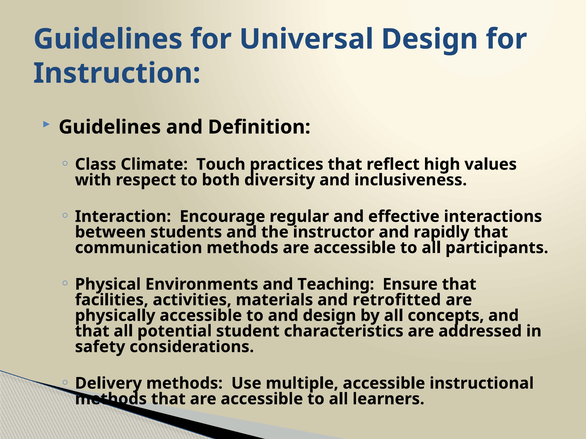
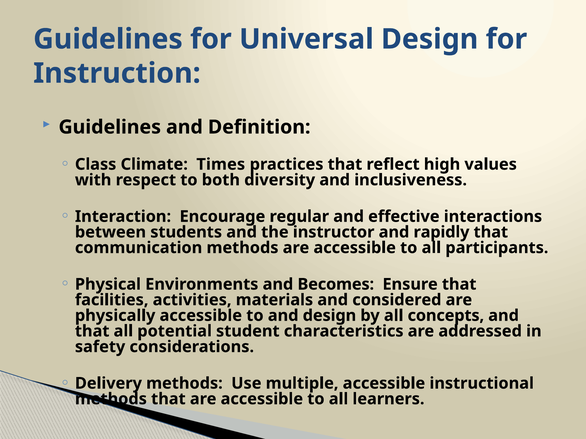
Touch: Touch -> Times (221, 165)
Teaching: Teaching -> Becomes (336, 285)
retrofitted: retrofitted -> considered (397, 300)
